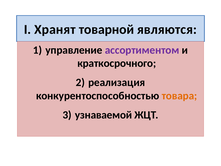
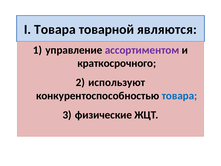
I Хранят: Хранят -> Товара (55, 29)
реализация: реализация -> используют (117, 82)
товара colour: orange -> blue (179, 96)
узнаваемой: узнаваемой -> физические (103, 115)
